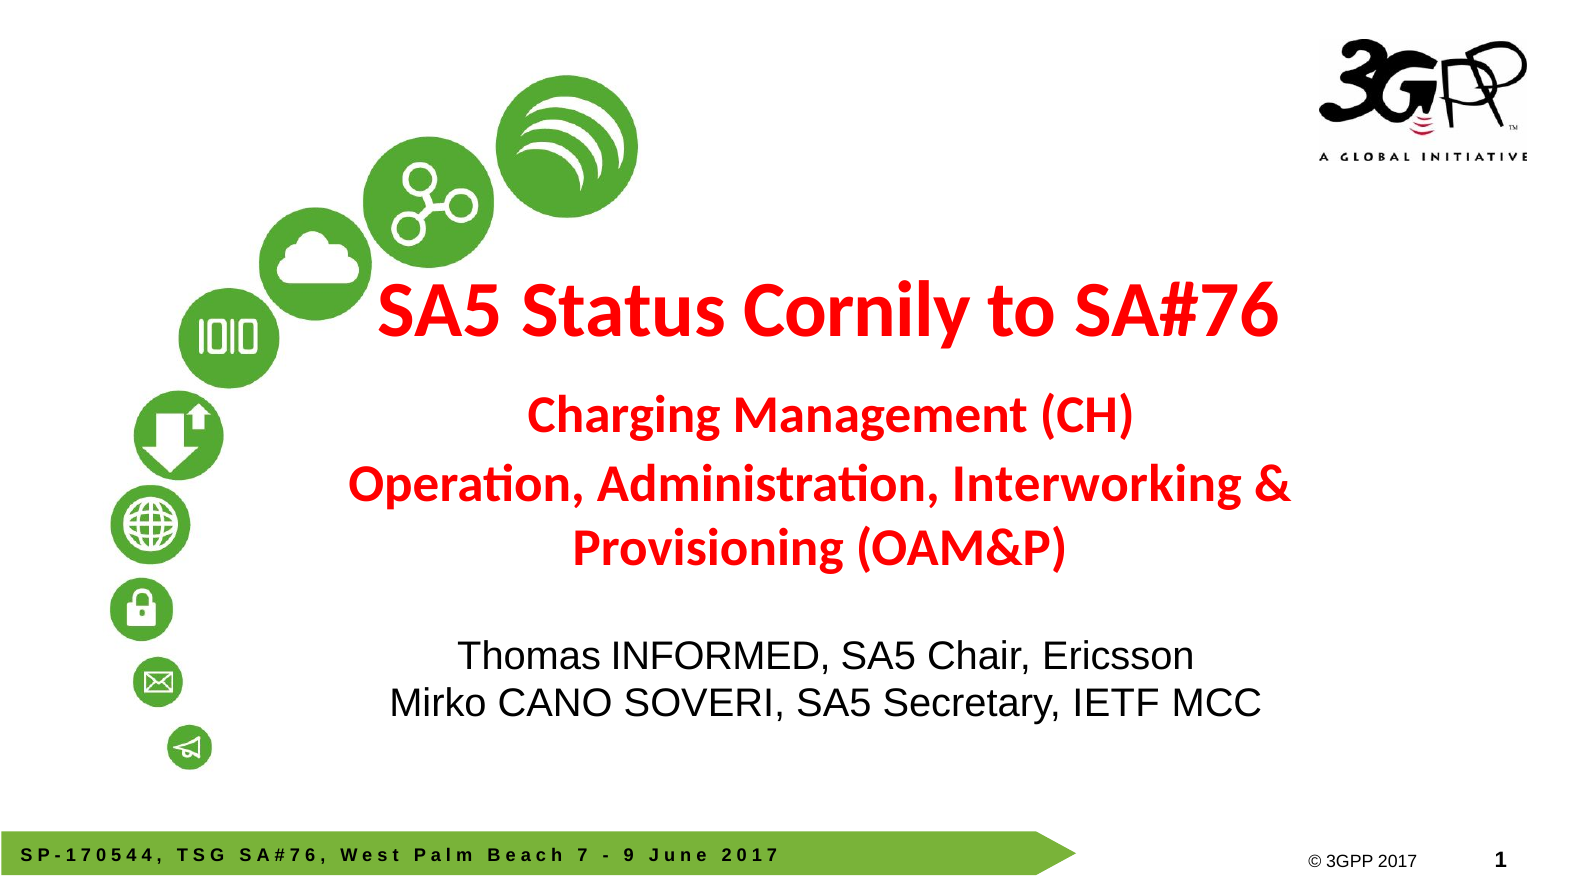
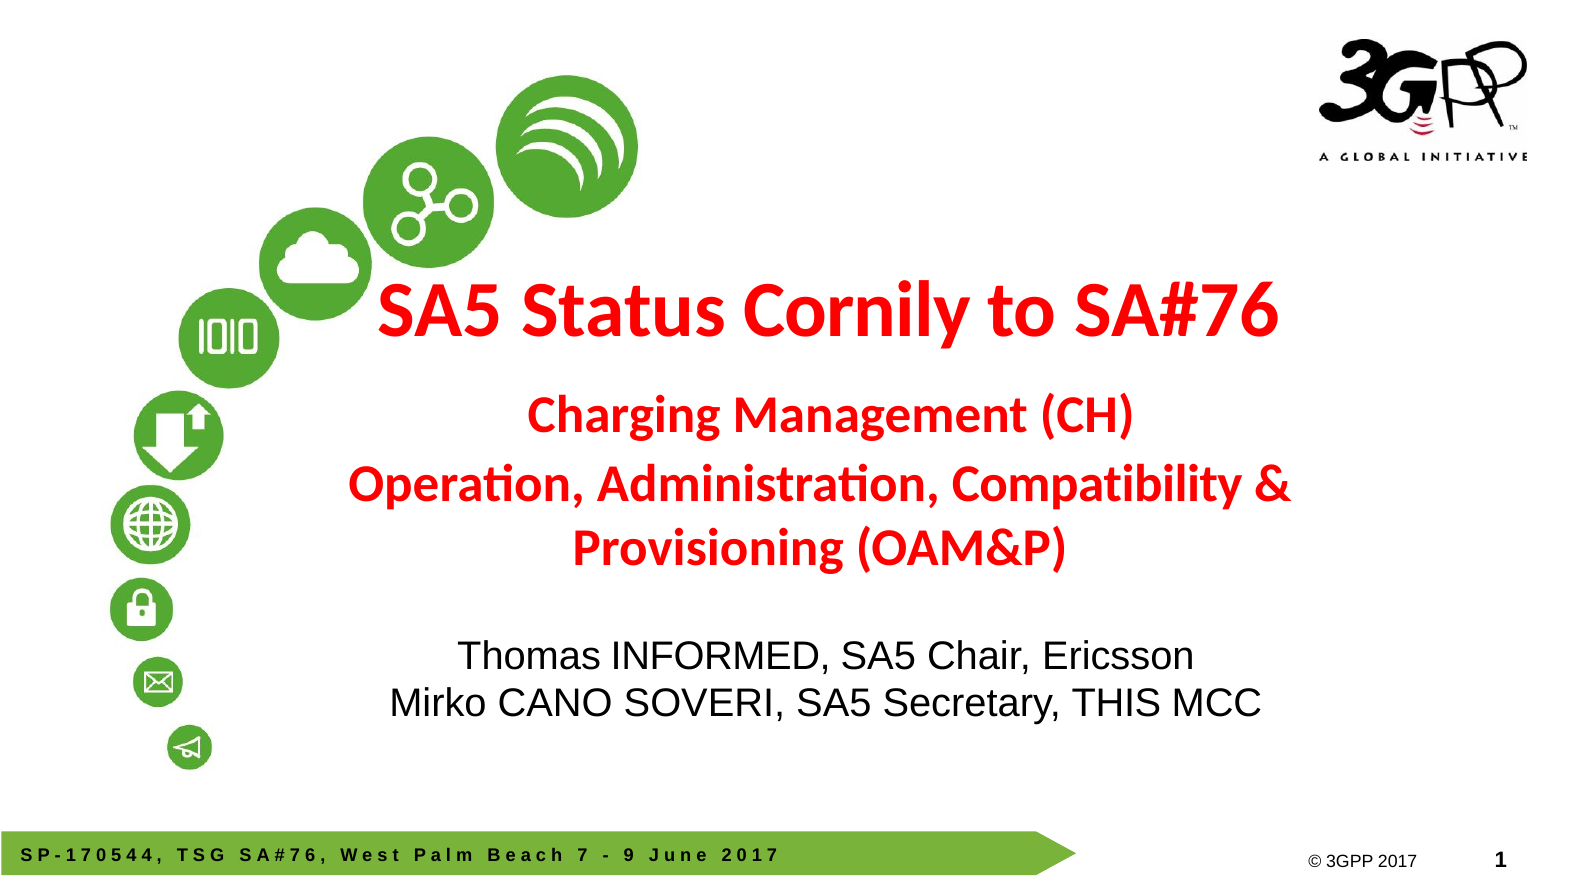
Interworking: Interworking -> Compatibility (1097, 484)
IETF: IETF -> THIS (1116, 703)
